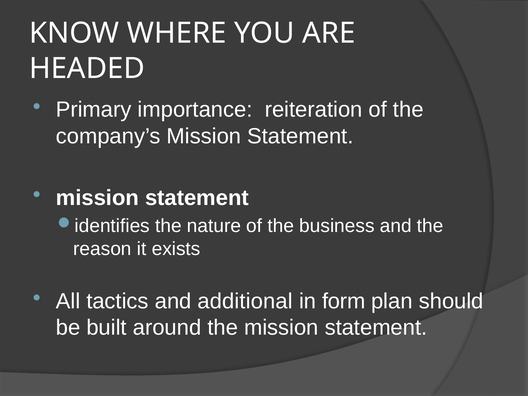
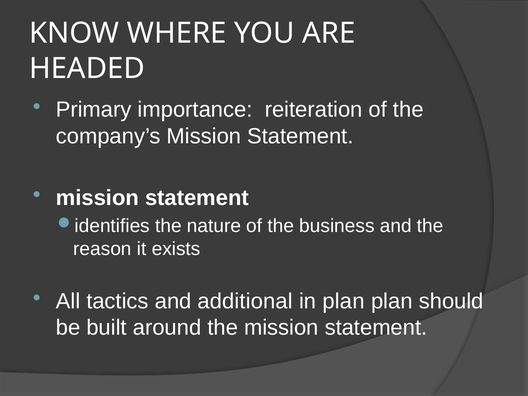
in form: form -> plan (344, 301)
